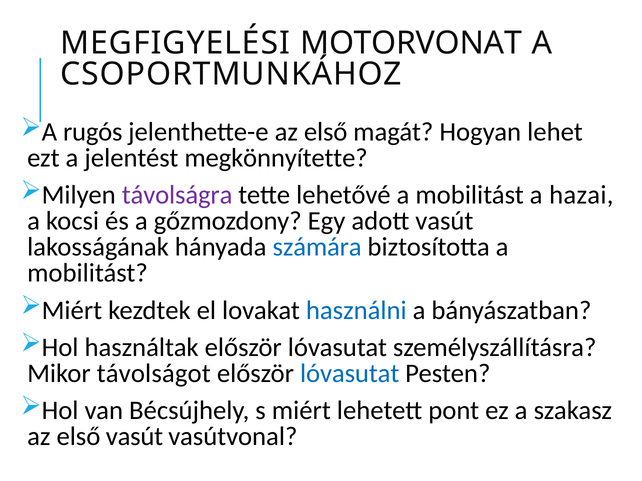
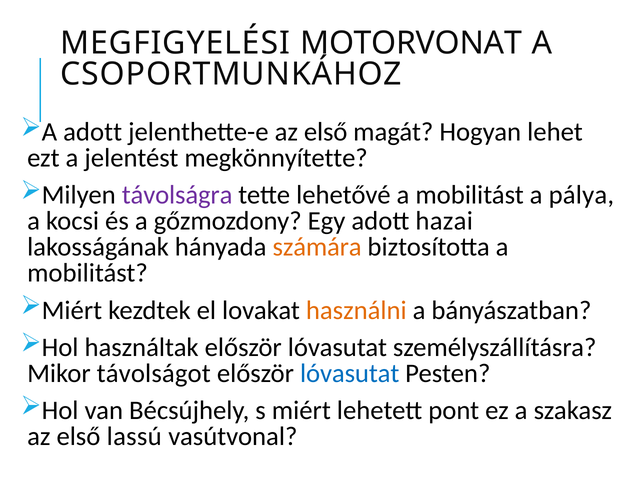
A rugós: rugós -> adott (93, 132)
hazai: hazai -> pálya (581, 195)
adott vasút: vasút -> hazai (444, 221)
számára colour: blue -> orange (317, 247)
használni colour: blue -> orange (356, 311)
első vasút: vasút -> lassú (134, 437)
